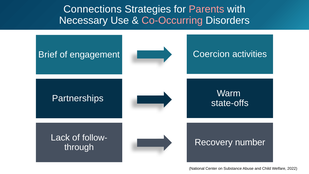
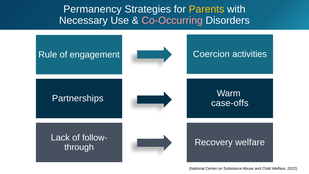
Connections: Connections -> Permanency (93, 9)
Parents colour: pink -> yellow (206, 9)
Brief: Brief -> Rule (48, 55)
state-offs: state-offs -> case-offs (230, 103)
Recovery number: number -> welfare (250, 142)
